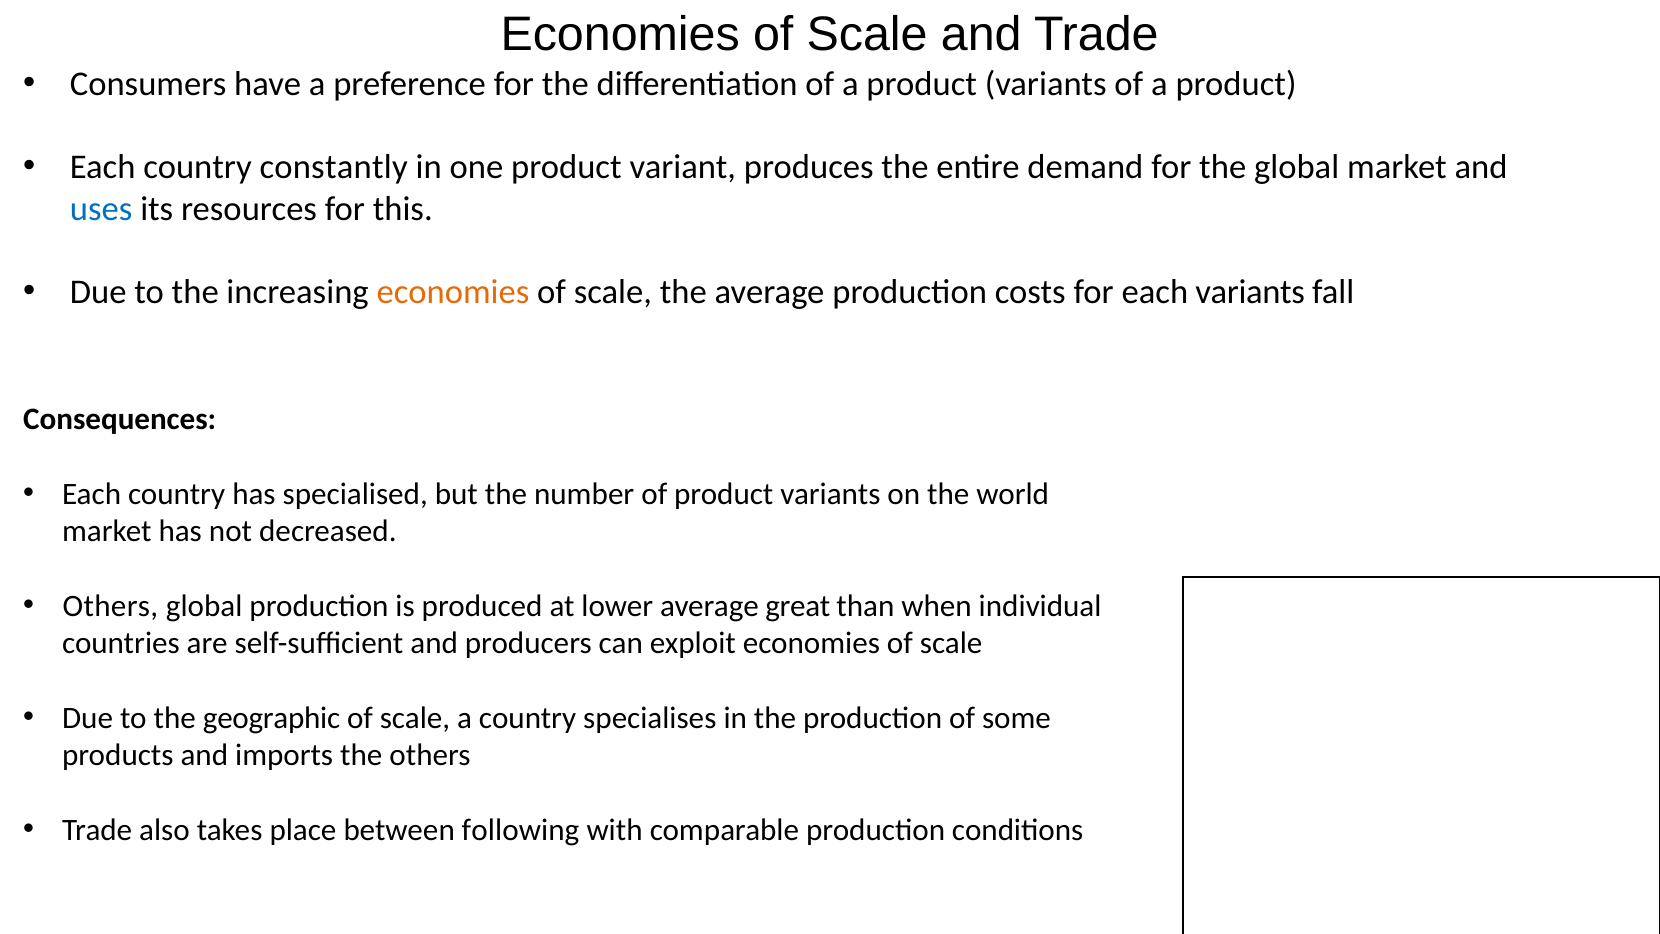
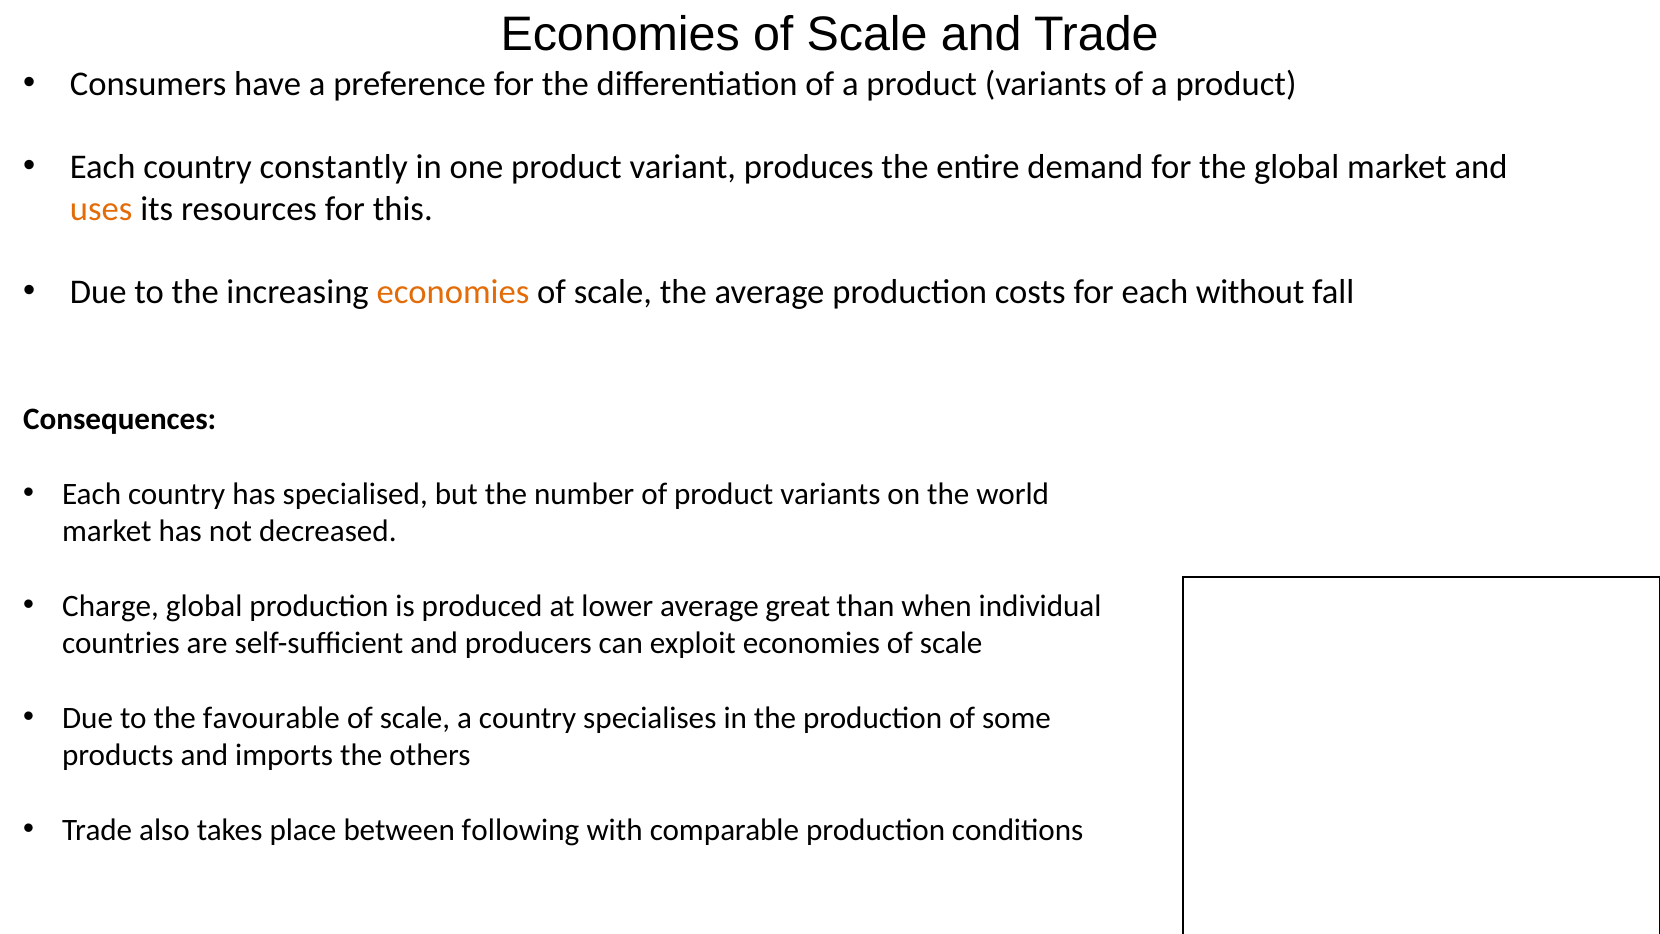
uses colour: blue -> orange (101, 209)
each variants: variants -> without (1250, 292)
Others: Others -> Charge (111, 606)
geographic: geographic -> favourable (271, 718)
